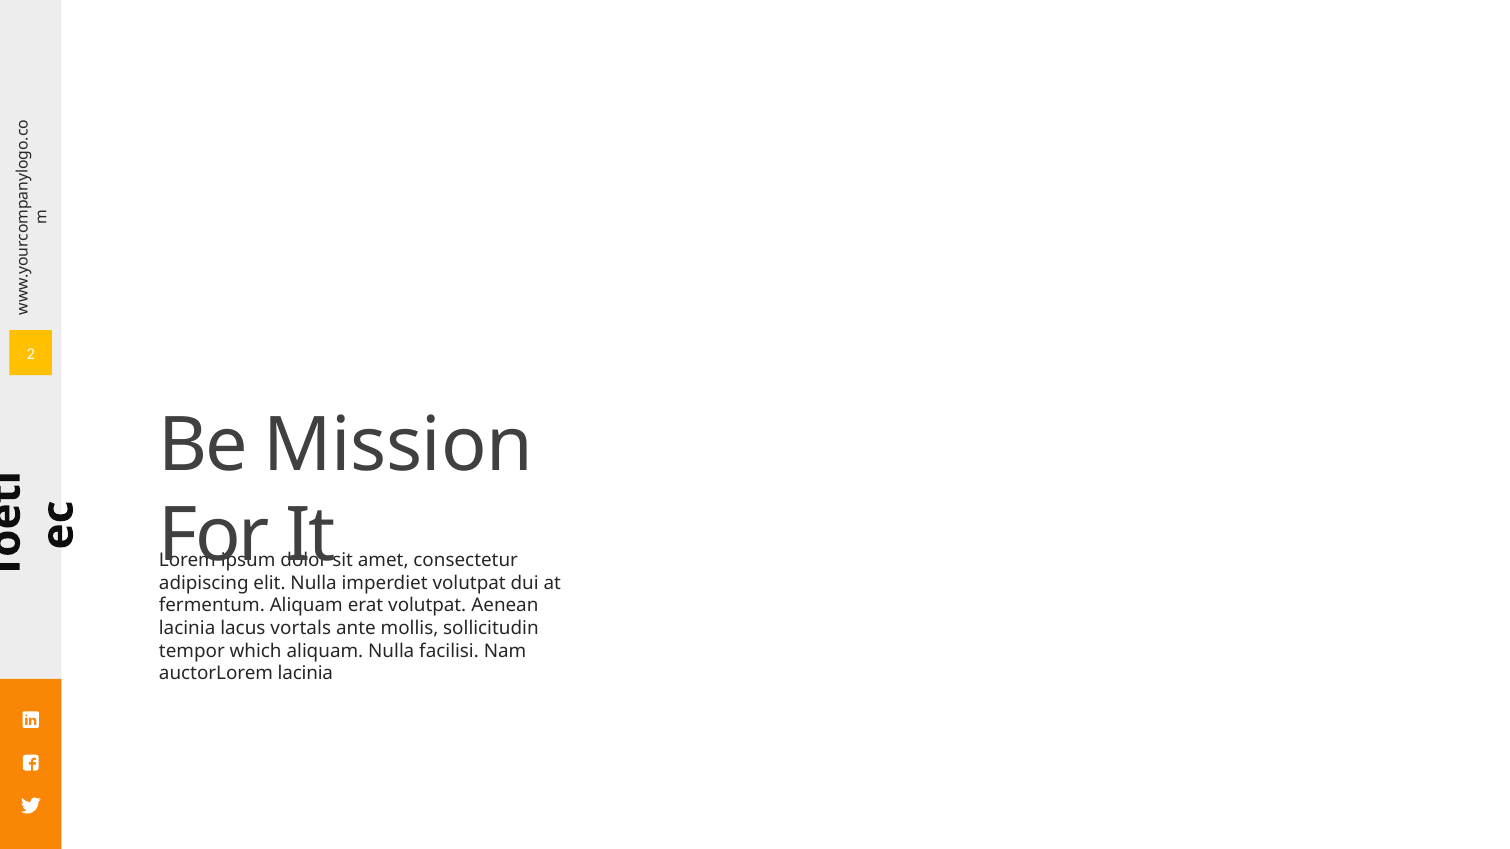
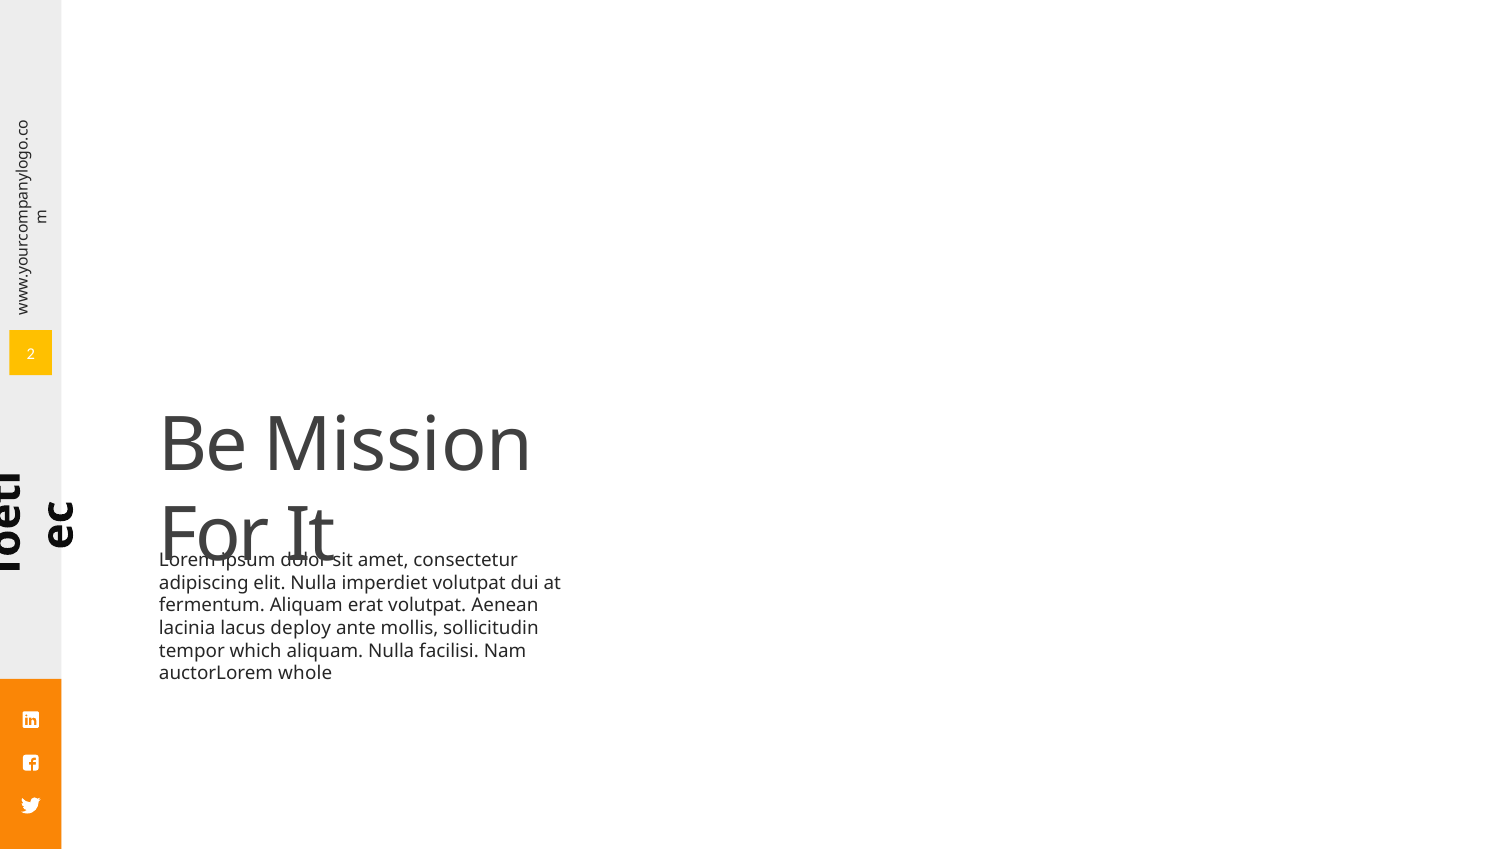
vortals: vortals -> deploy (301, 629)
auctorLorem lacinia: lacinia -> whole (305, 674)
